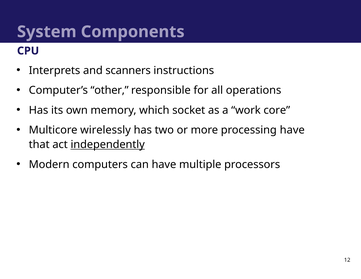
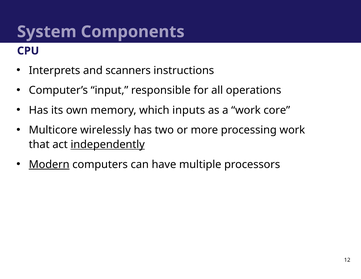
other: other -> input (110, 90)
socket: socket -> inputs (189, 110)
processing have: have -> work (292, 130)
Modern underline: none -> present (49, 164)
